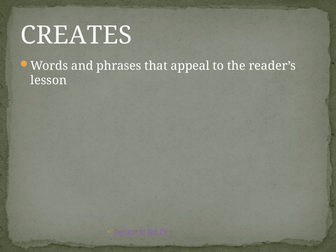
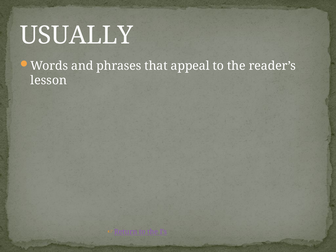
CREATES: CREATES -> USUALLY (77, 35)
